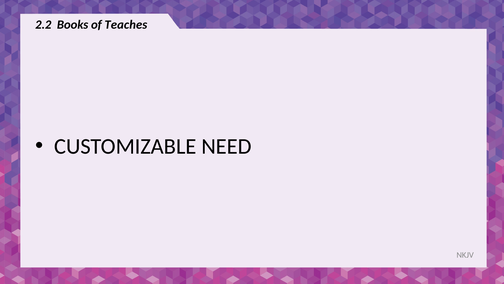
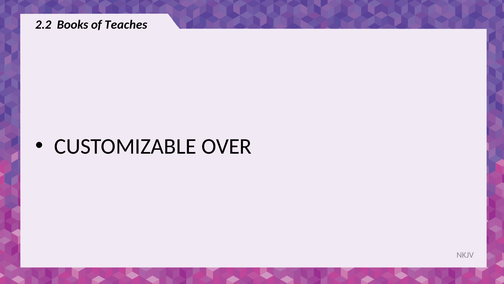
NEED: NEED -> OVER (227, 147)
